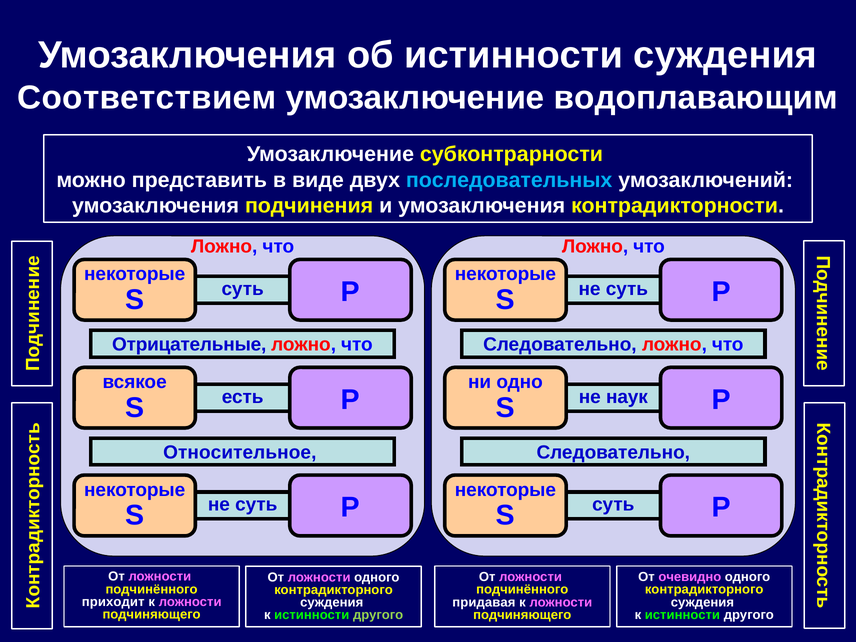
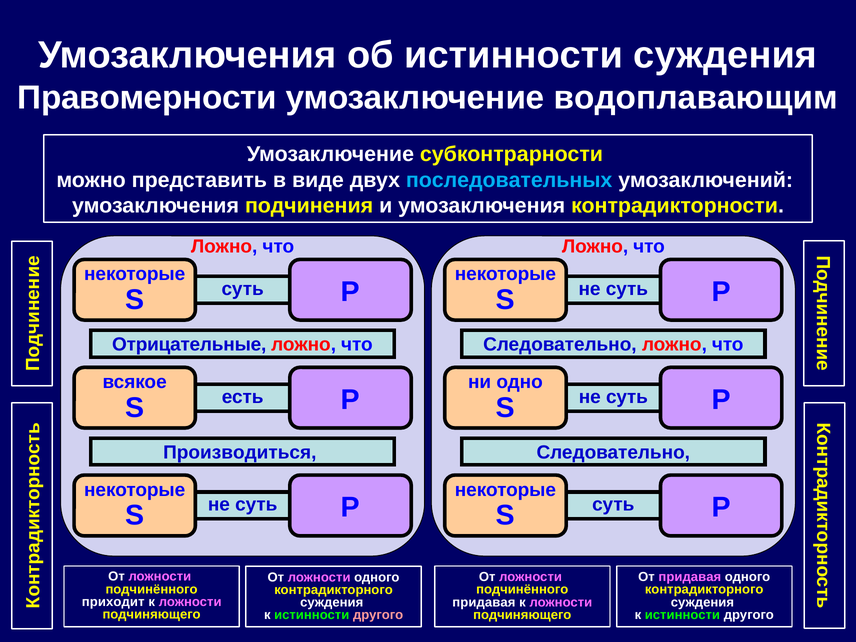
Соответствием: Соответствием -> Правомерности (147, 98)
наук: наук -> суть (627, 397)
Относительное: Относительное -> Производиться (240, 452)
От очевидно: очевидно -> придавая (690, 577)
другого colour: light green -> pink (378, 615)
